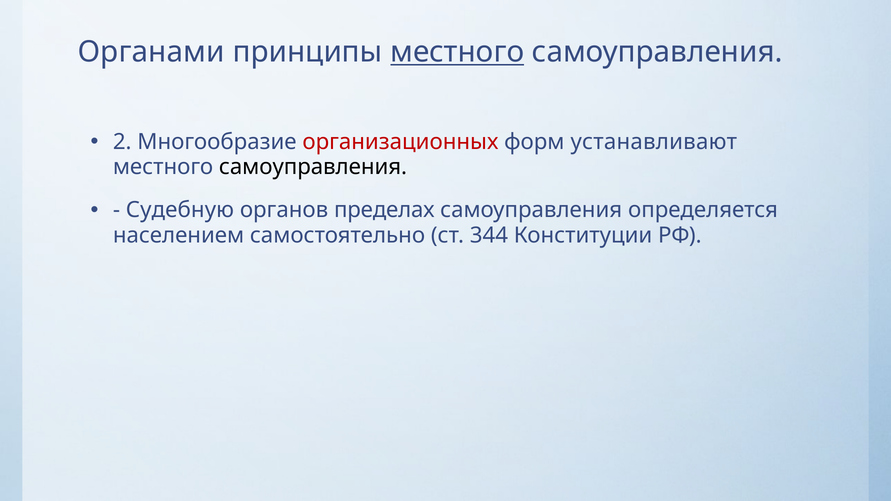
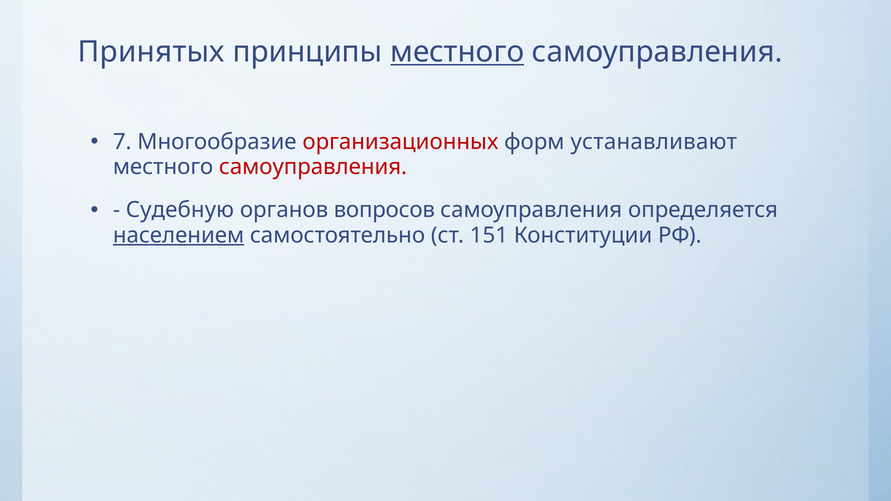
Органами: Органами -> Принятых (151, 52)
2: 2 -> 7 (122, 142)
самоуправления colour: black -> red (313, 167)
пределах: пределах -> вопросов (384, 210)
населением underline: none -> present (179, 235)
344: 344 -> 151 (489, 235)
